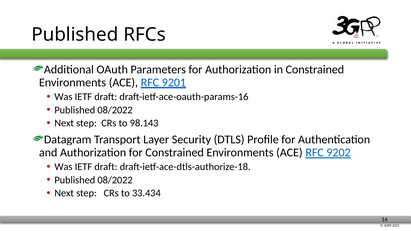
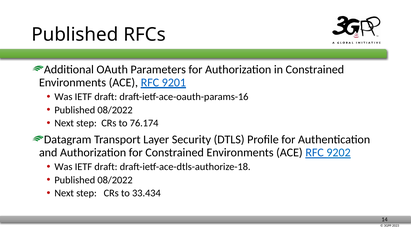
98.143: 98.143 -> 76.174 (144, 123)
